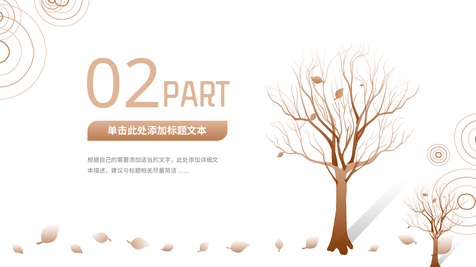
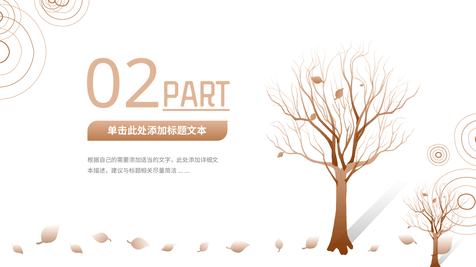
PART underline: none -> present (196, 95)
